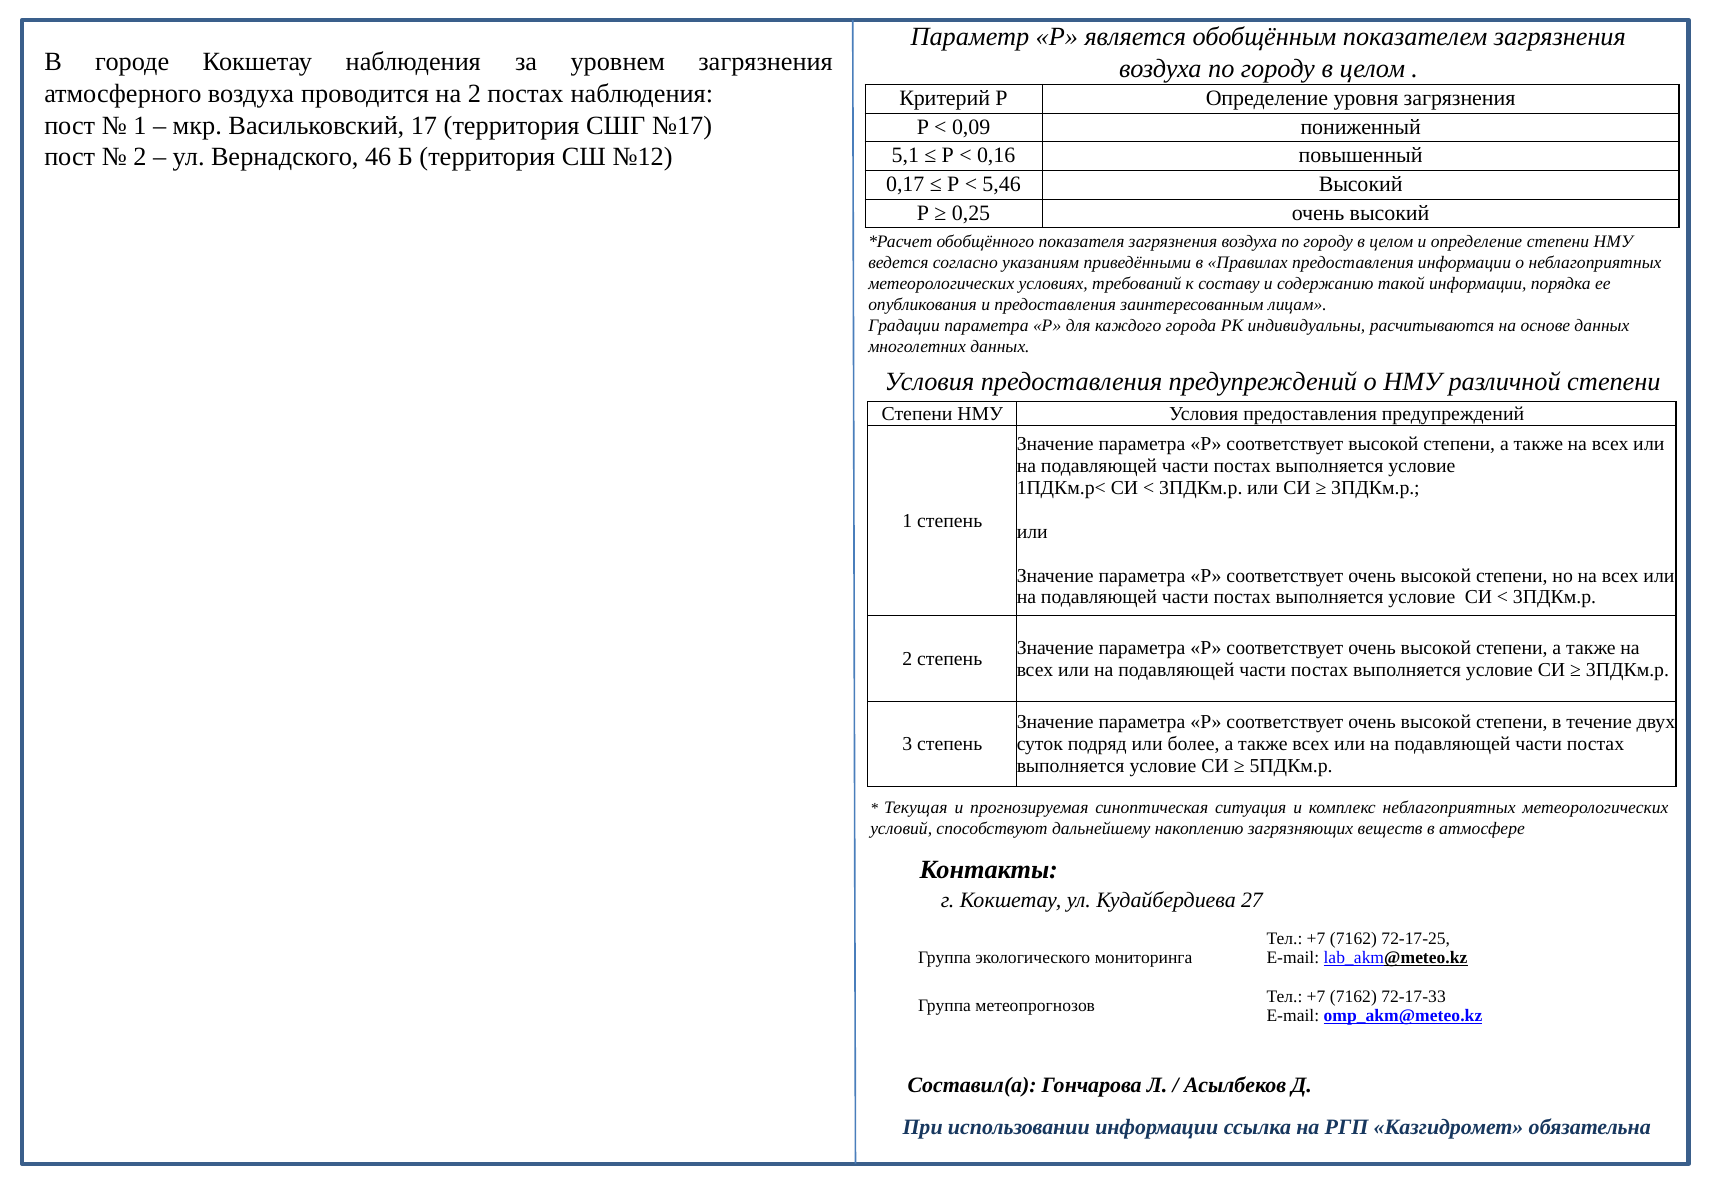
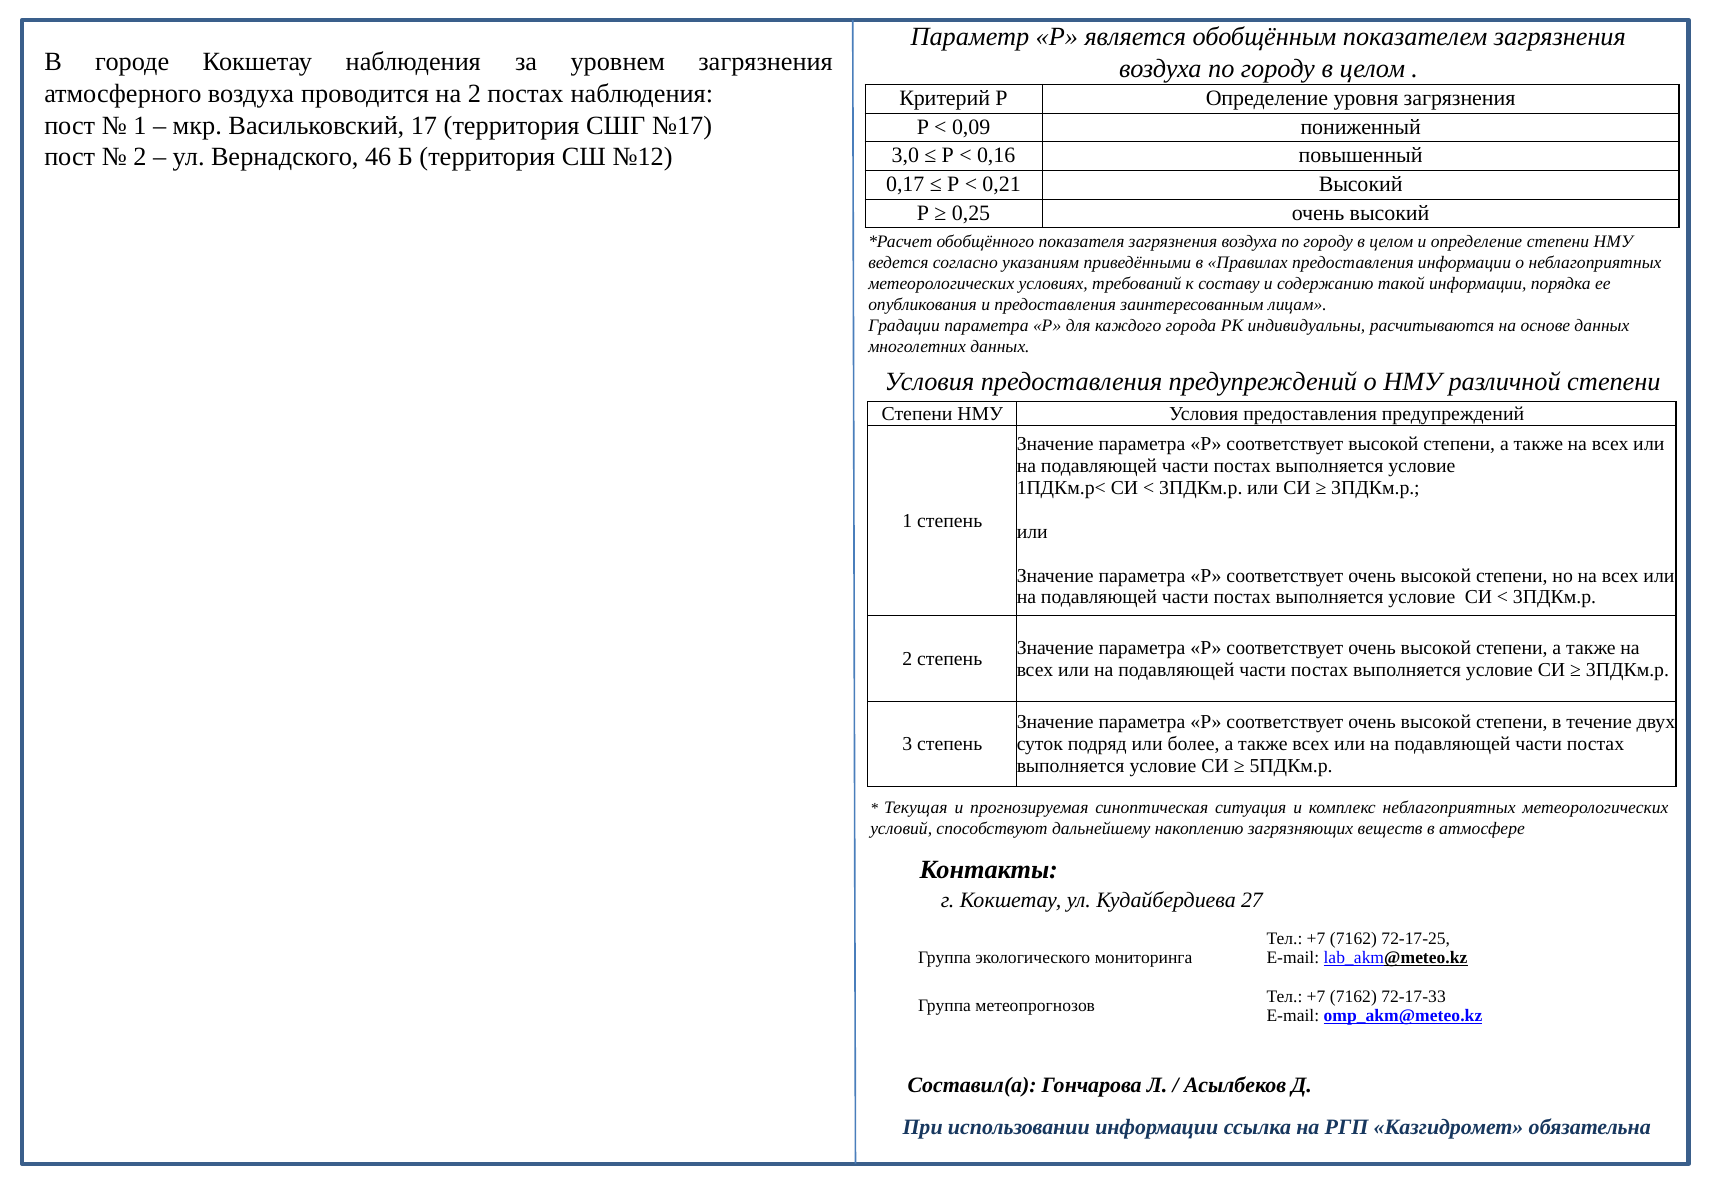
5,1: 5,1 -> 3,0 (905, 156)
5,46: 5,46 -> 0,21 (1002, 185)
